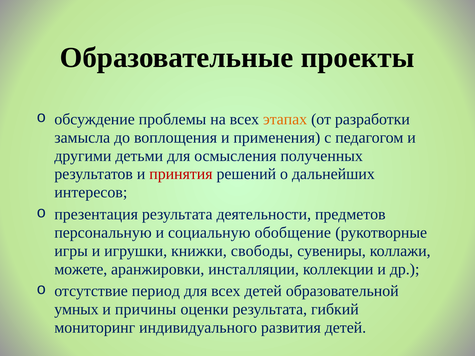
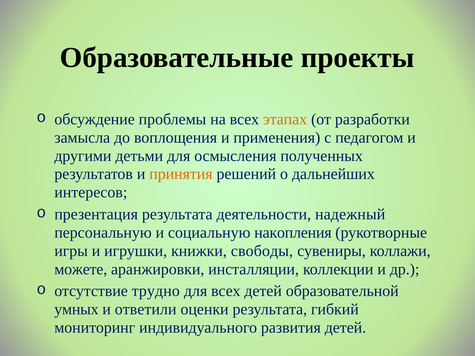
принятия colour: red -> orange (181, 174)
предметов: предметов -> надежный (350, 214)
обобщение: обобщение -> накопления (293, 233)
период: период -> трудно (156, 291)
причины: причины -> ответили (146, 310)
